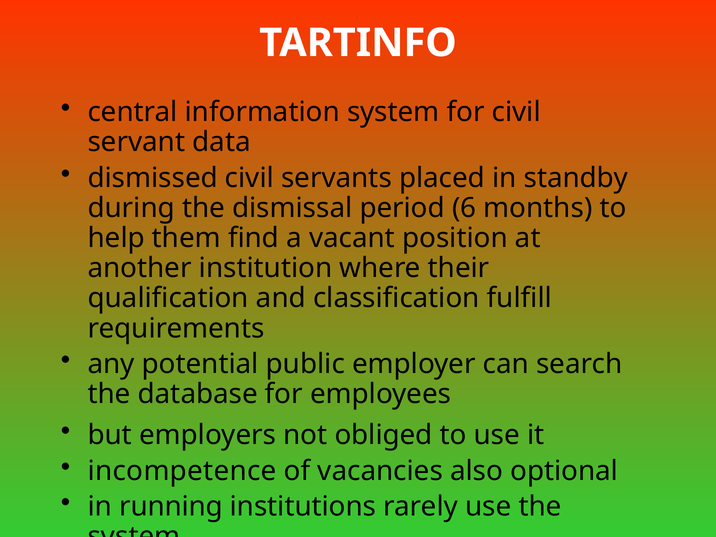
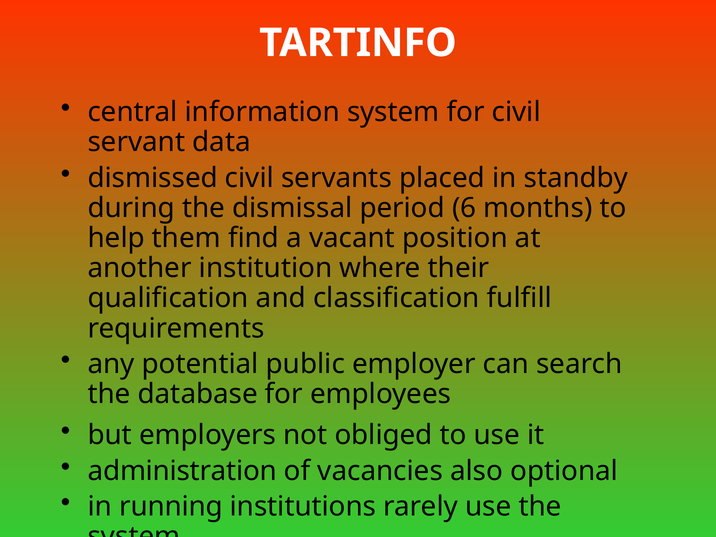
incompetence: incompetence -> administration (182, 471)
